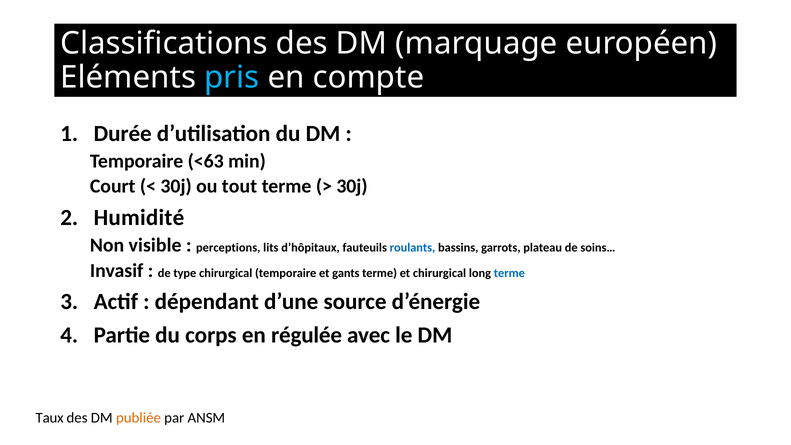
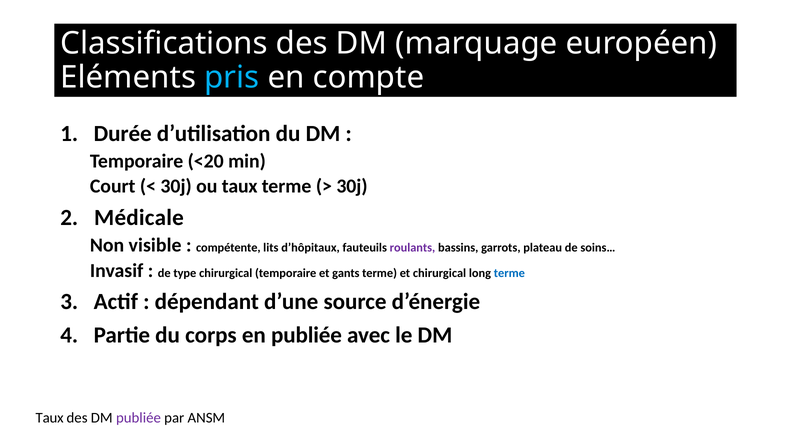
<63: <63 -> <20 (206, 161)
ou tout: tout -> taux (240, 186)
Humidité: Humidité -> Médicale (139, 218)
perceptions: perceptions -> compétente (228, 247)
roulants colour: blue -> purple (413, 247)
en régulée: régulée -> publiée (307, 335)
publiée colour: orange -> purple (138, 418)
